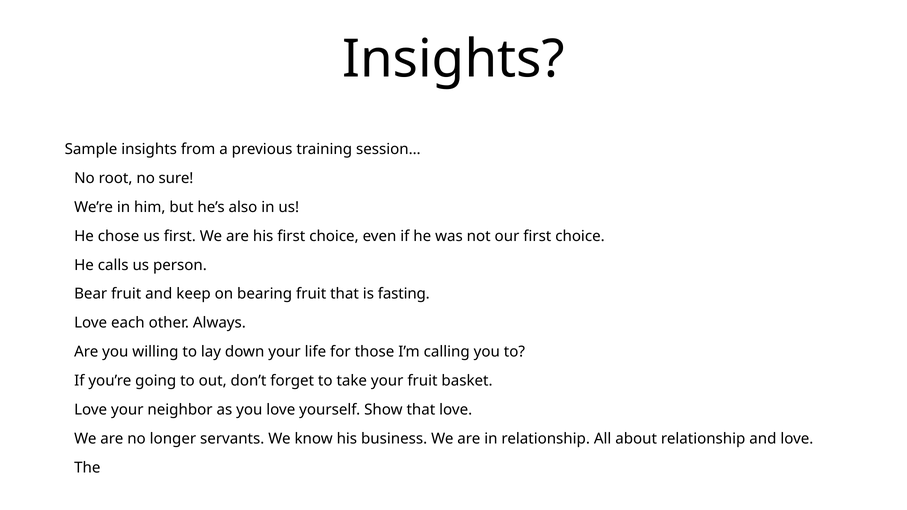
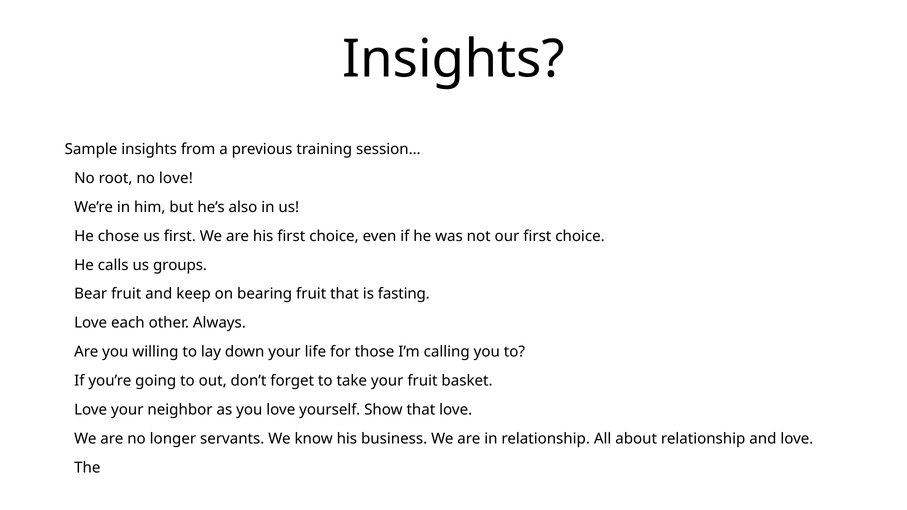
no sure: sure -> love (176, 178)
person: person -> groups (180, 265)
